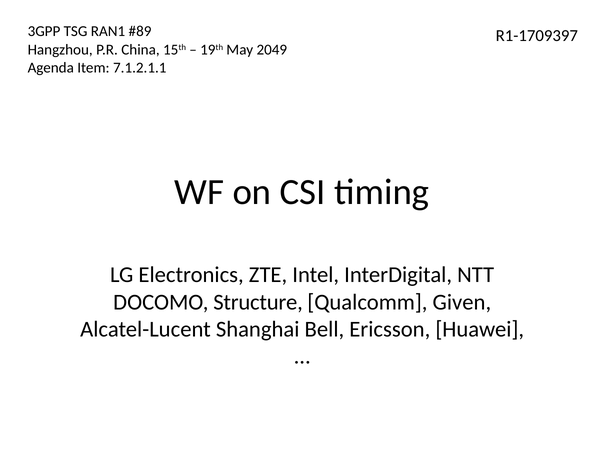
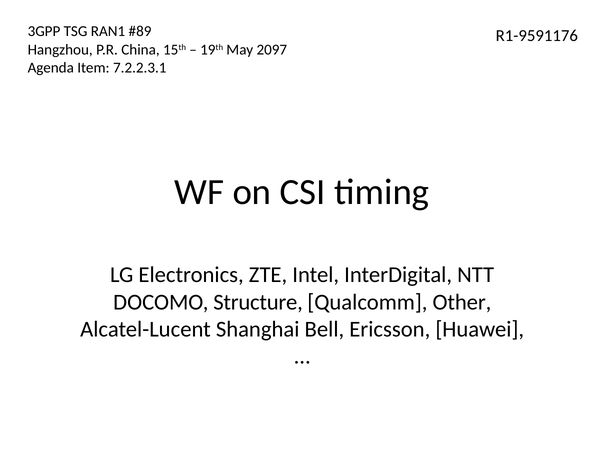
R1-1709397: R1-1709397 -> R1-9591176 (537, 36)
2049: 2049 -> 2097 (272, 50)
7.1.2.1.1: 7.1.2.1.1 -> 7.2.2.3.1 (140, 68)
Given: Given -> Other (462, 302)
